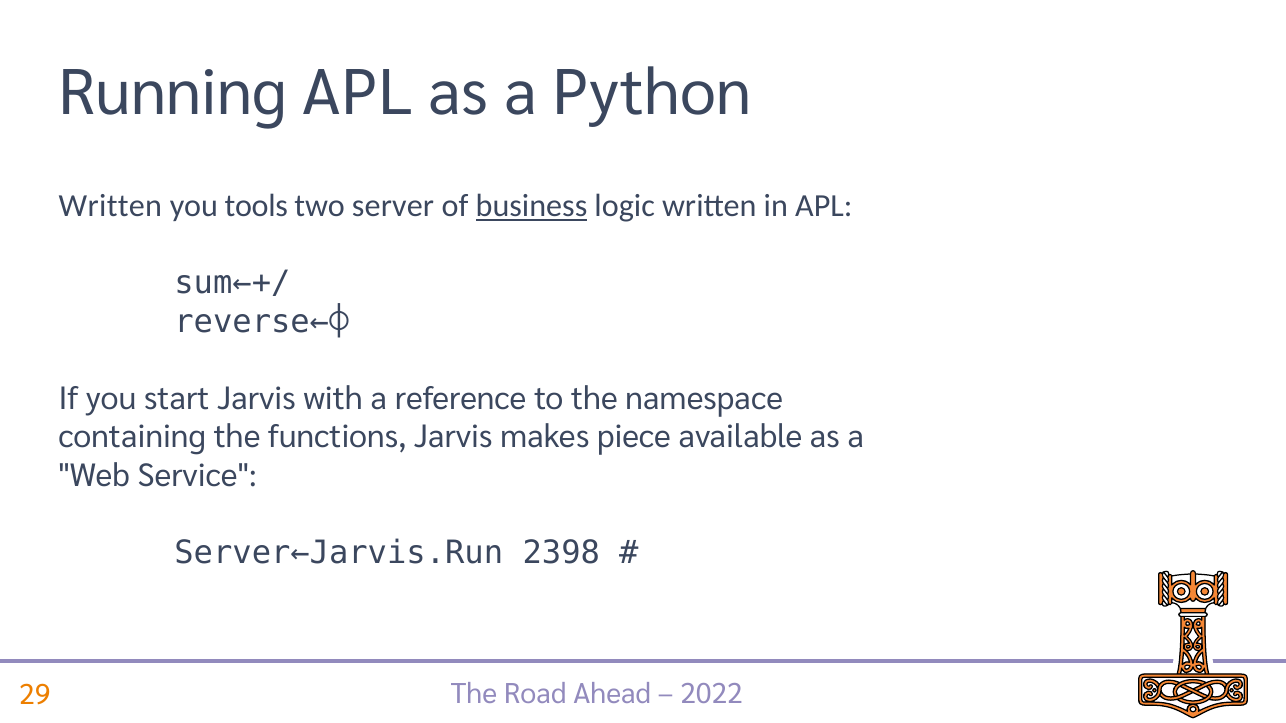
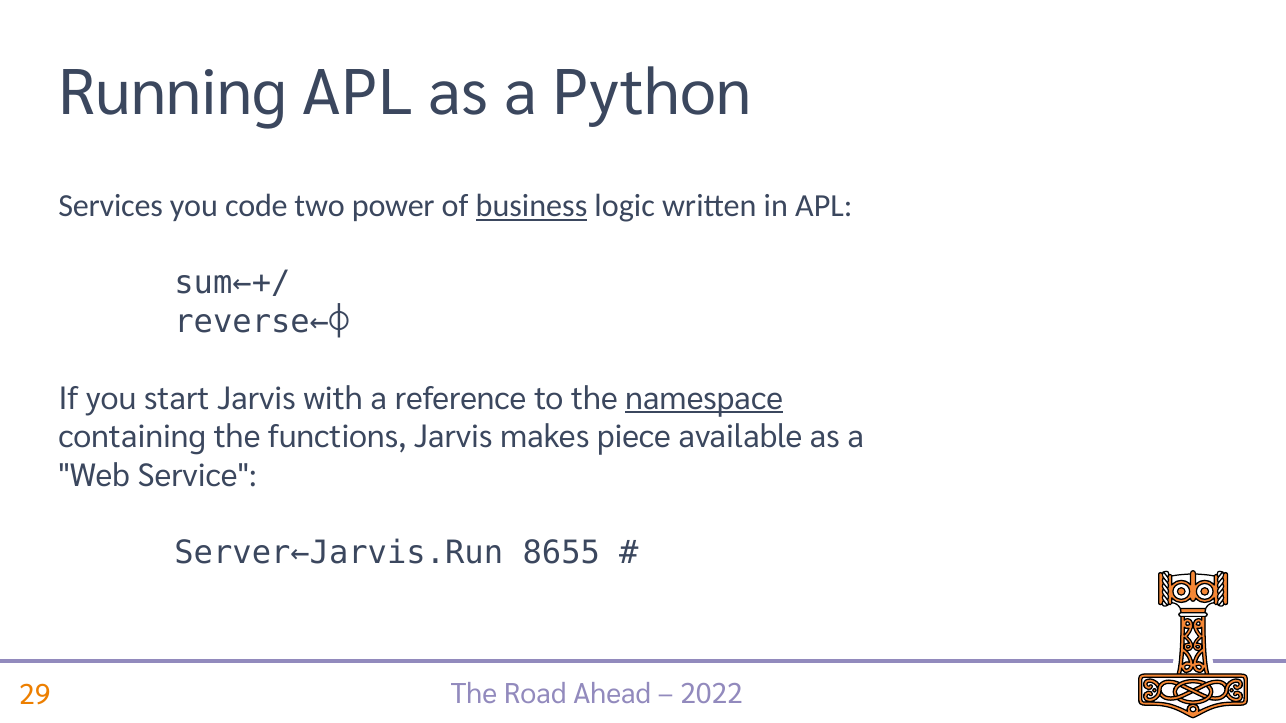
Written: Written -> Services (111, 206)
tools: tools -> code (256, 206)
server: server -> power (393, 206)
namespace underline: none -> present (704, 399)
2398: 2398 -> 8655 (561, 553)
